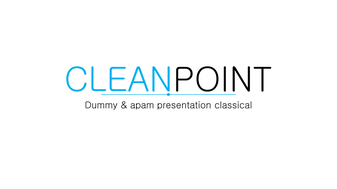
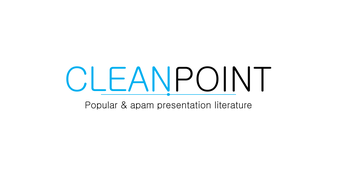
Dummy: Dummy -> Popular (101, 106)
classical: classical -> literature (233, 106)
